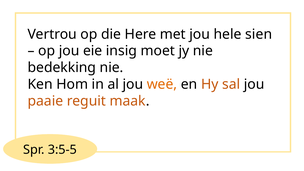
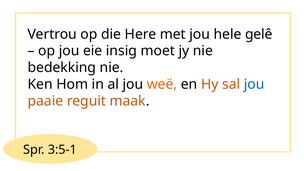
sien: sien -> gelê (259, 34)
jou colour: black -> blue (254, 84)
3:5-5: 3:5-5 -> 3:5-1 (62, 150)
